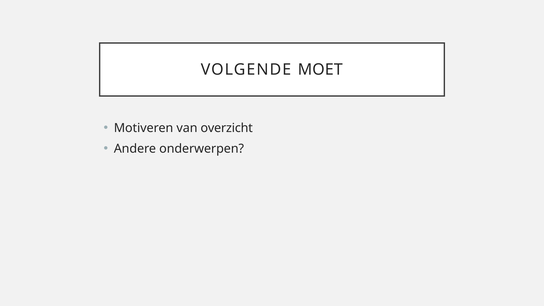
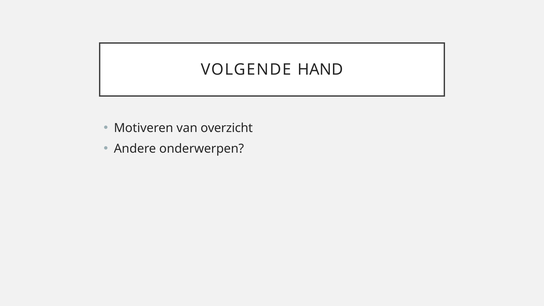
MOET: MOET -> HAND (320, 69)
